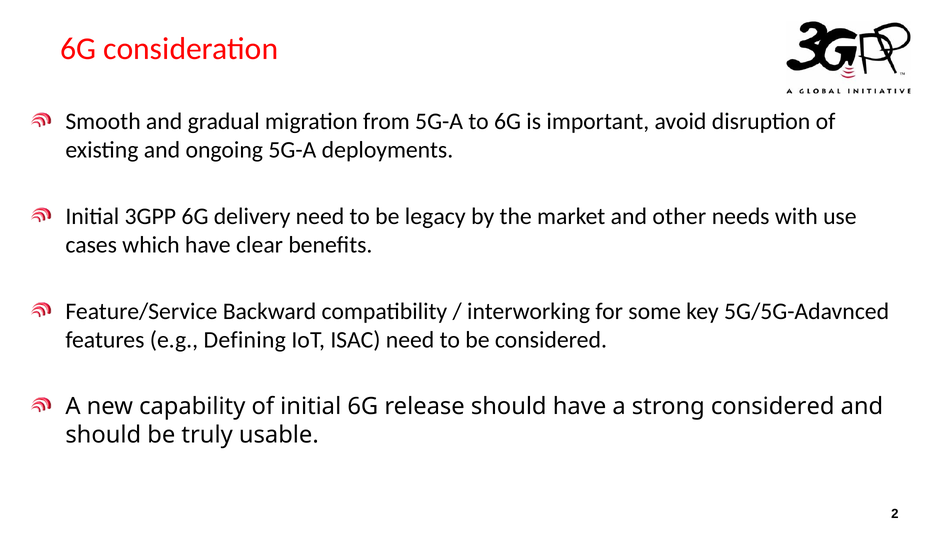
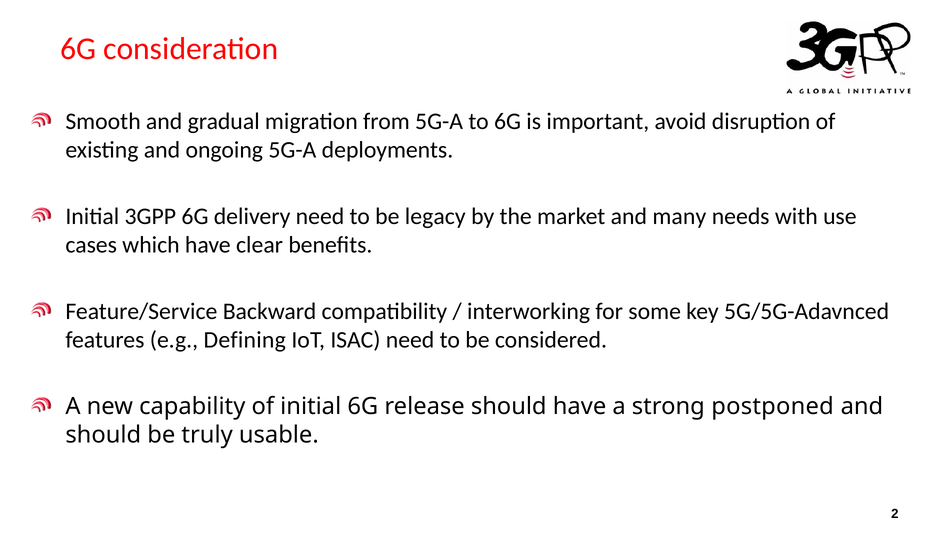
other: other -> many (679, 217)
strong considered: considered -> postponed (773, 407)
